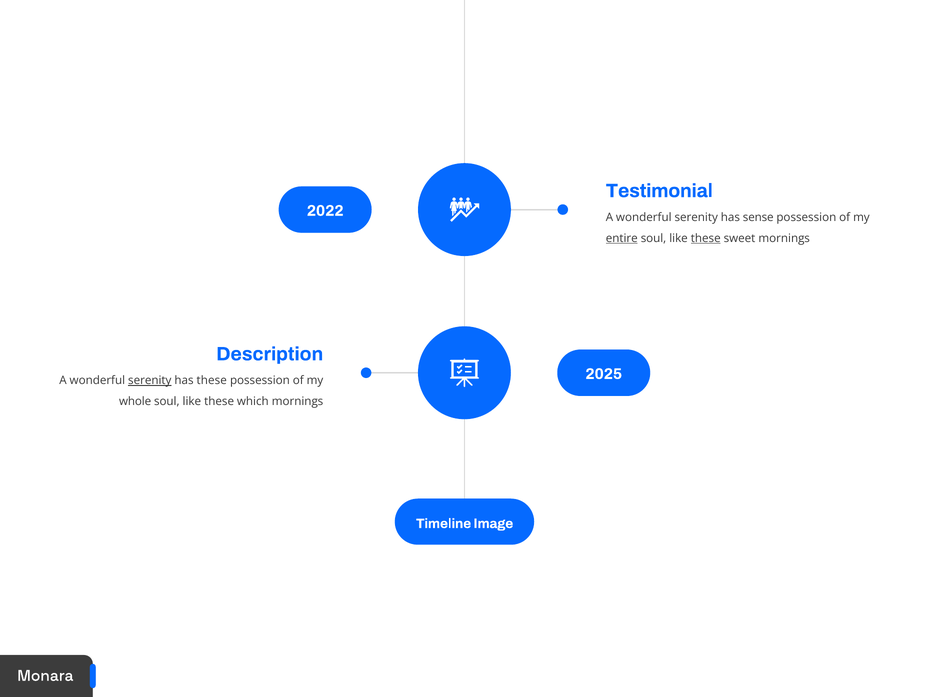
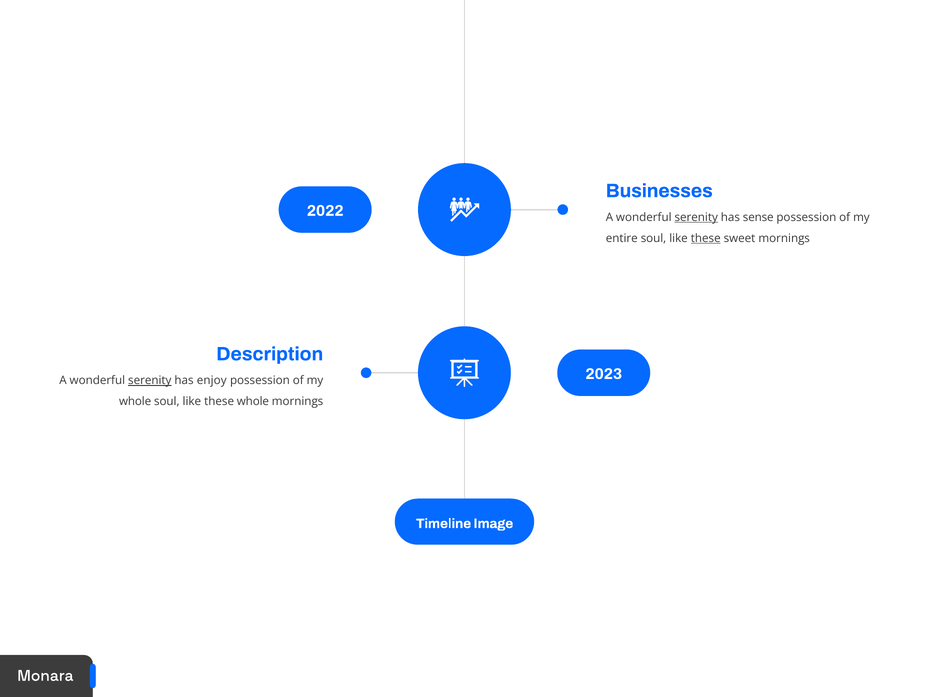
Testimonial: Testimonial -> Businesses (659, 191)
serenity underline: none -> present (696, 217)
entire underline: present -> none (622, 238)
2025: 2025 -> 2023 (604, 374)
has these: these -> enjoy (212, 380)
these which: which -> whole (253, 401)
